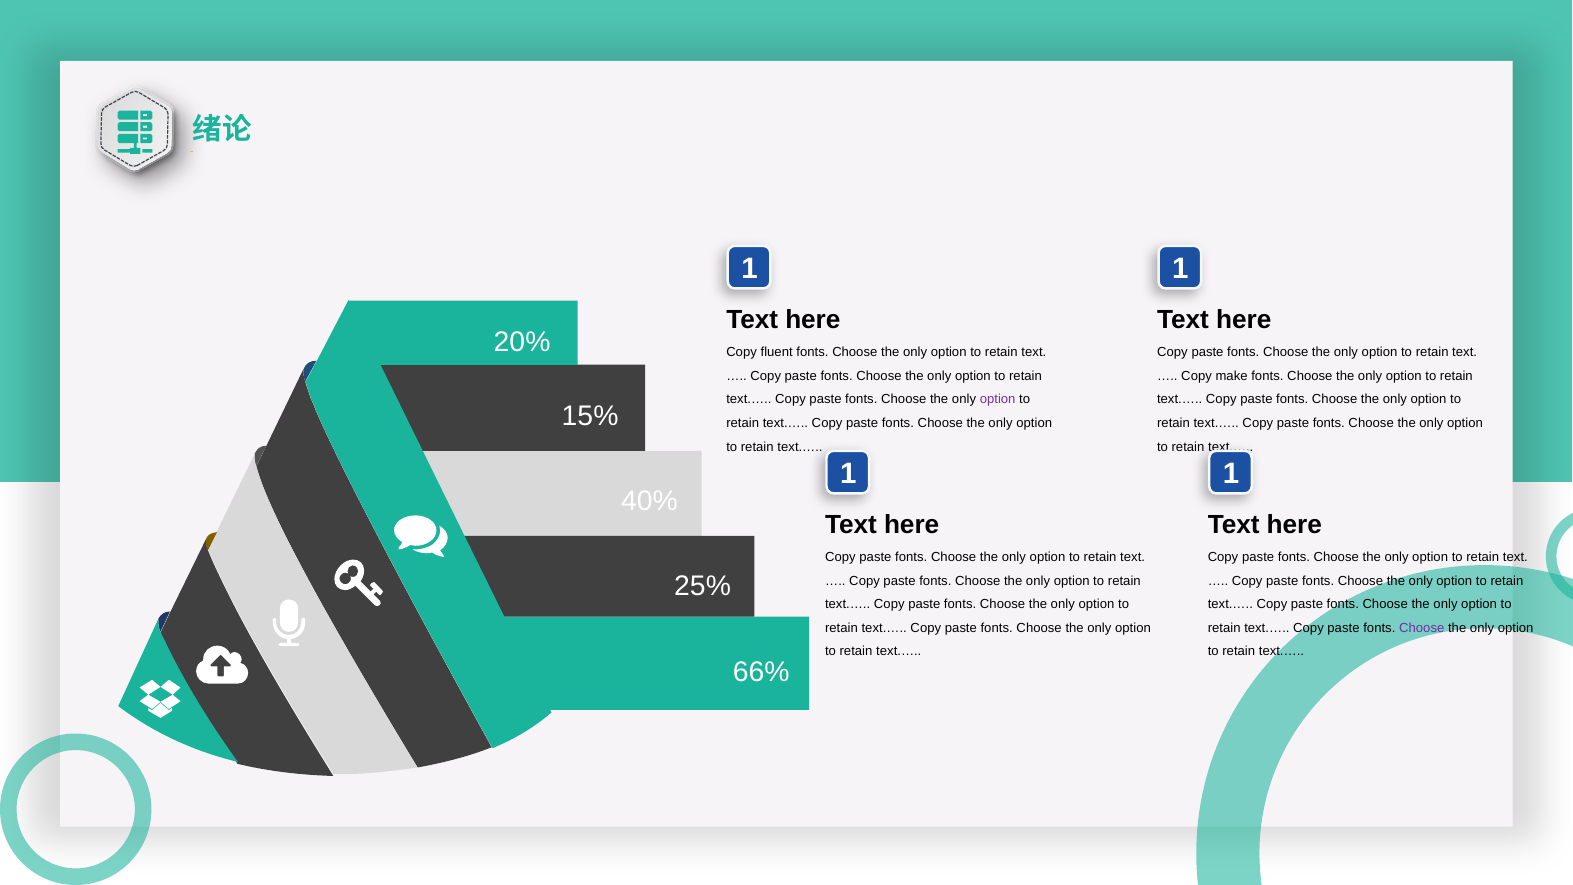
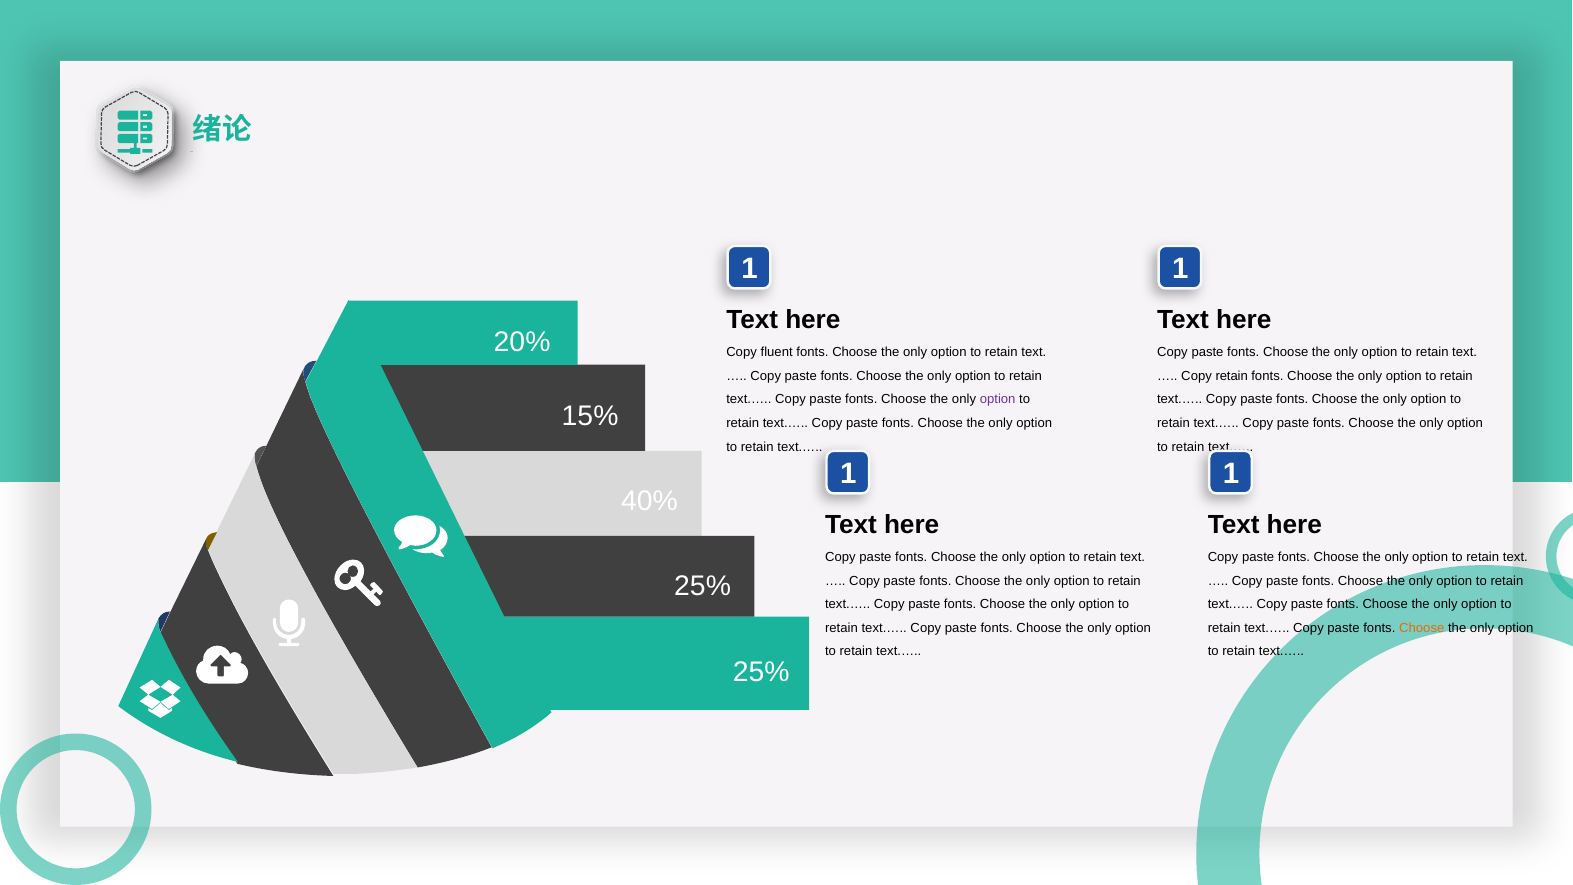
Copy make: make -> retain (1232, 376)
Choose colour: purple -> orange (1422, 628)
66%: 66% -> 25% (761, 672)
